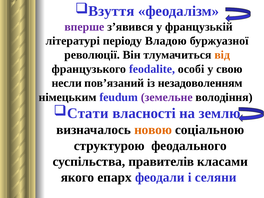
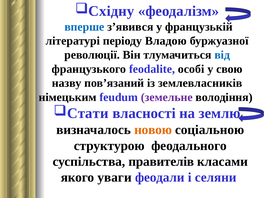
Взуття: Взуття -> Східну (111, 11)
вперше colour: purple -> blue (84, 27)
від colour: orange -> blue (222, 55)
несли: несли -> назву (67, 83)
незадоволенням: незадоволенням -> землевласників (200, 83)
епарх: епарх -> уваги (115, 177)
